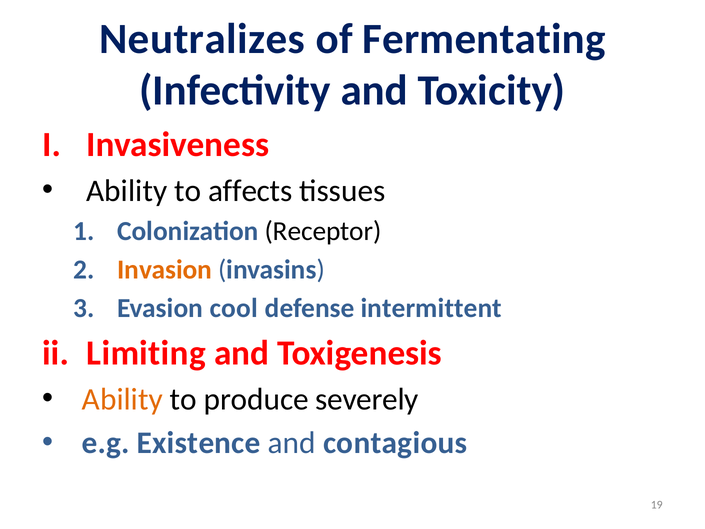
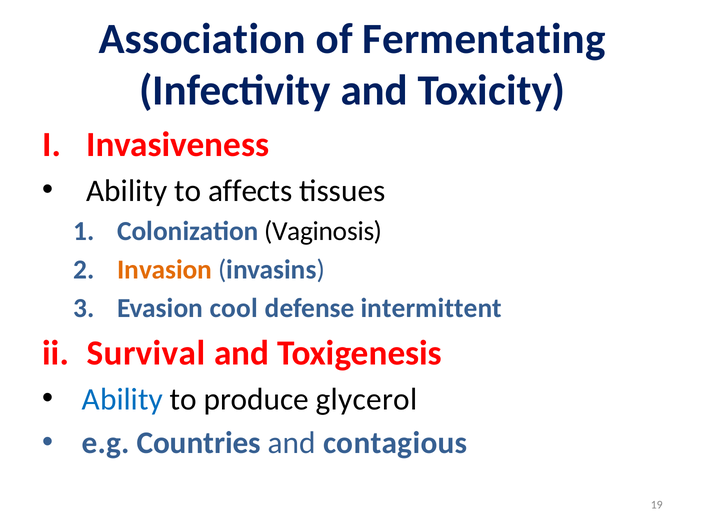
Neutralizes: Neutralizes -> Association (202, 39)
Receptor: Receptor -> Vaginosis (323, 231)
Limiting: Limiting -> Survival (146, 353)
Ability colour: orange -> blue (122, 399)
severely: severely -> glycerol (367, 399)
Existence: Existence -> Countries (199, 443)
